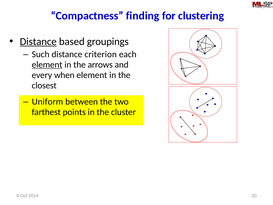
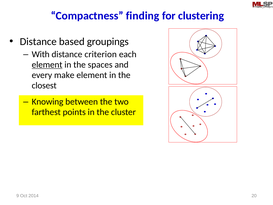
Distance underline: present -> none (38, 41)
Such: Such -> With (41, 54)
arrows: arrows -> spaces (100, 65)
when: when -> make (64, 75)
Uniform: Uniform -> Knowing (48, 102)
